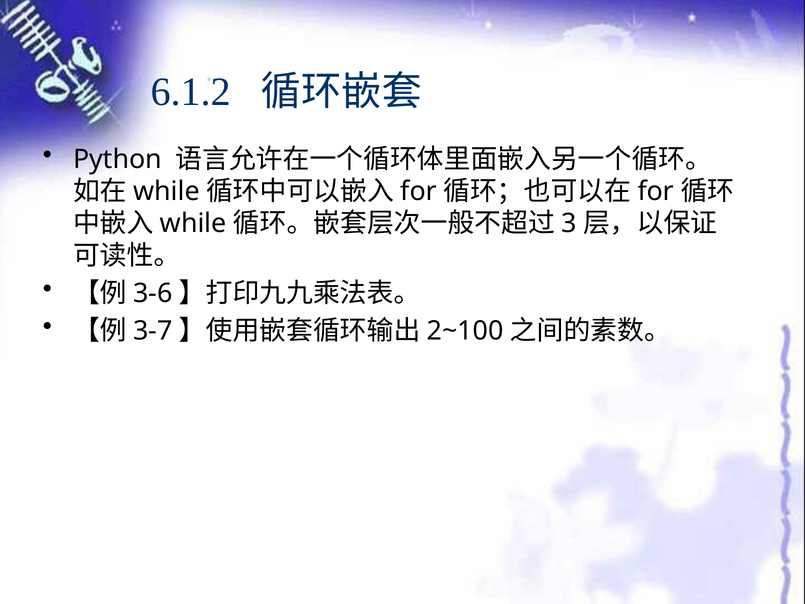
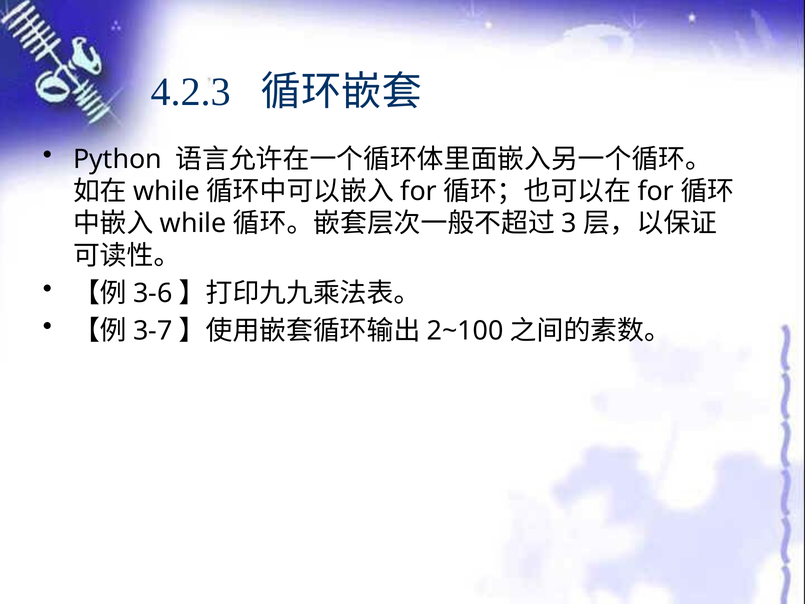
6.1.2: 6.1.2 -> 4.2.3 (191, 92)
